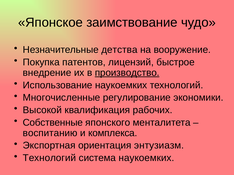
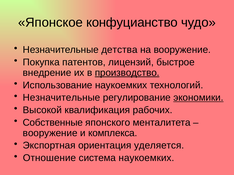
заимствование: заимствование -> конфуцианство (132, 23)
Многочисленные: Многочисленные -> Незначительные (62, 98)
экономики underline: none -> present (198, 98)
воспитанию: воспитанию -> вооружение (50, 133)
энтузиазм: энтузиазм -> уделяется (159, 146)
Технологий: Технологий -> Отношение (49, 158)
